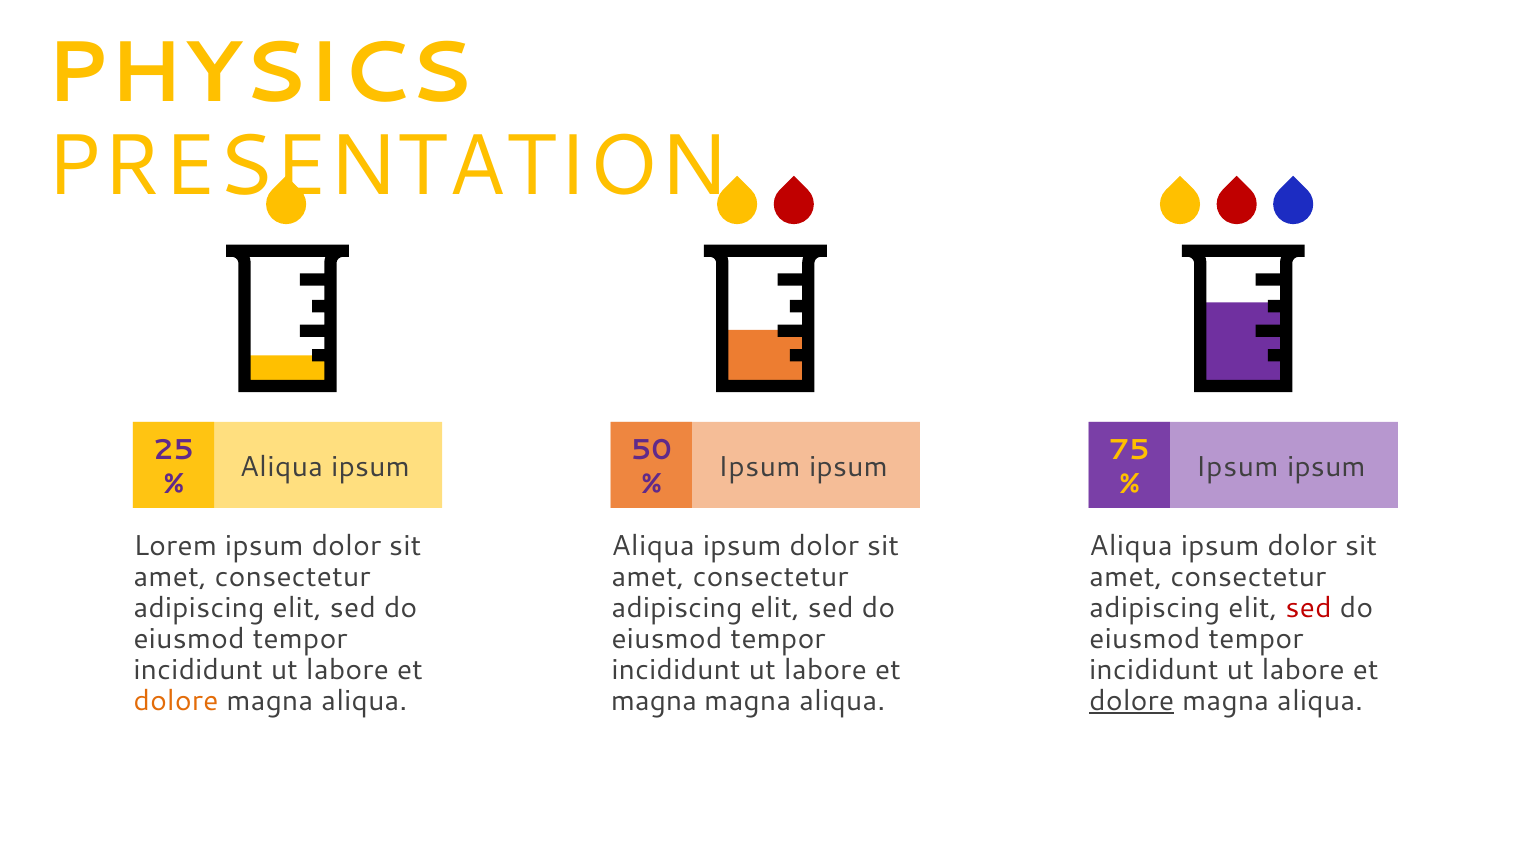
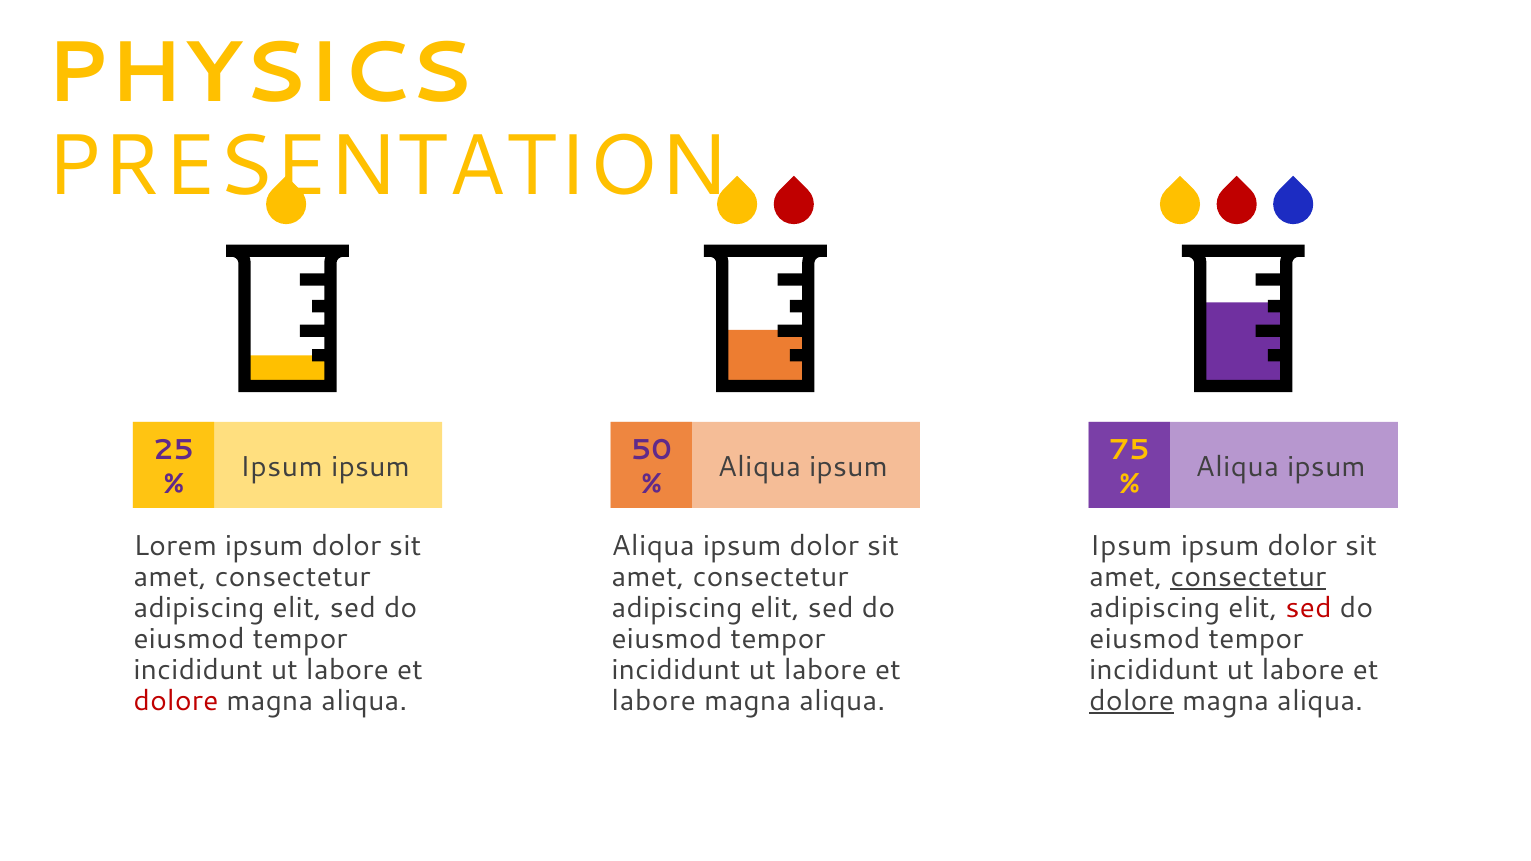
Aliqua: Aliqua -> Ipsum (281, 467)
Ipsum: Ipsum -> Aliqua (759, 467)
Ipsum: Ipsum -> Aliqua (1237, 467)
Aliqua: Aliqua -> Ipsum (1131, 546)
consectetur underline: none -> present (1248, 577)
dolore colour: orange -> red (176, 701)
magna: magna -> labore (654, 701)
